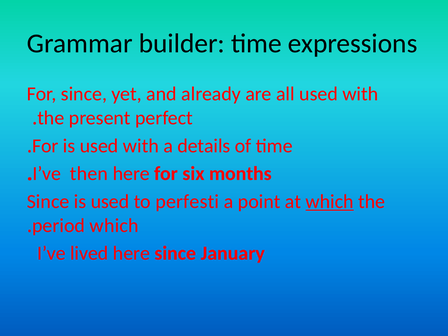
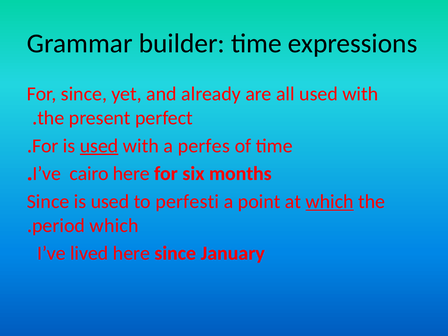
used underline: none -> present (99, 146)
details: details -> perfes (204, 146)
then: then -> cairo (89, 174)
